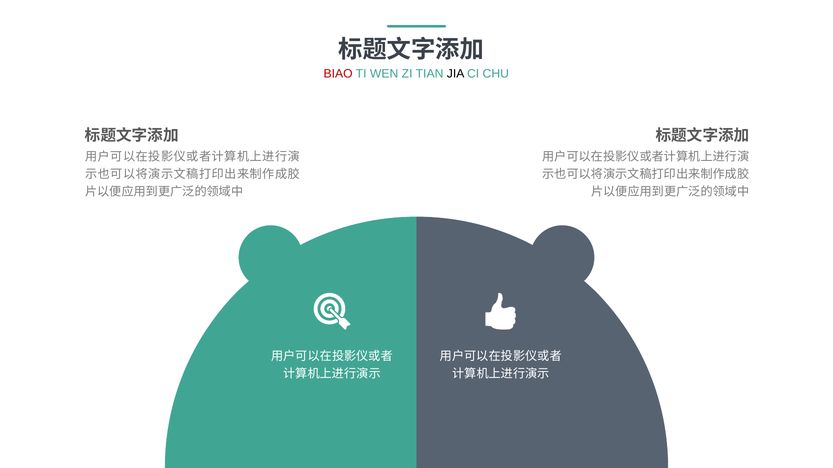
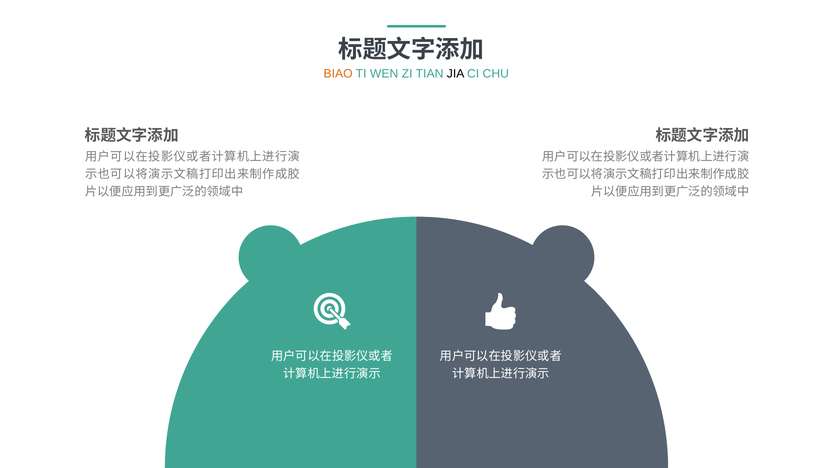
BIAO colour: red -> orange (338, 74)
